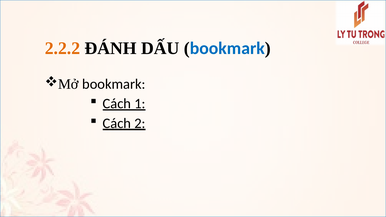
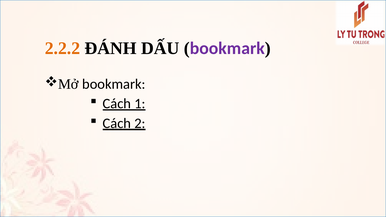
bookmark colour: blue -> purple (227, 48)
